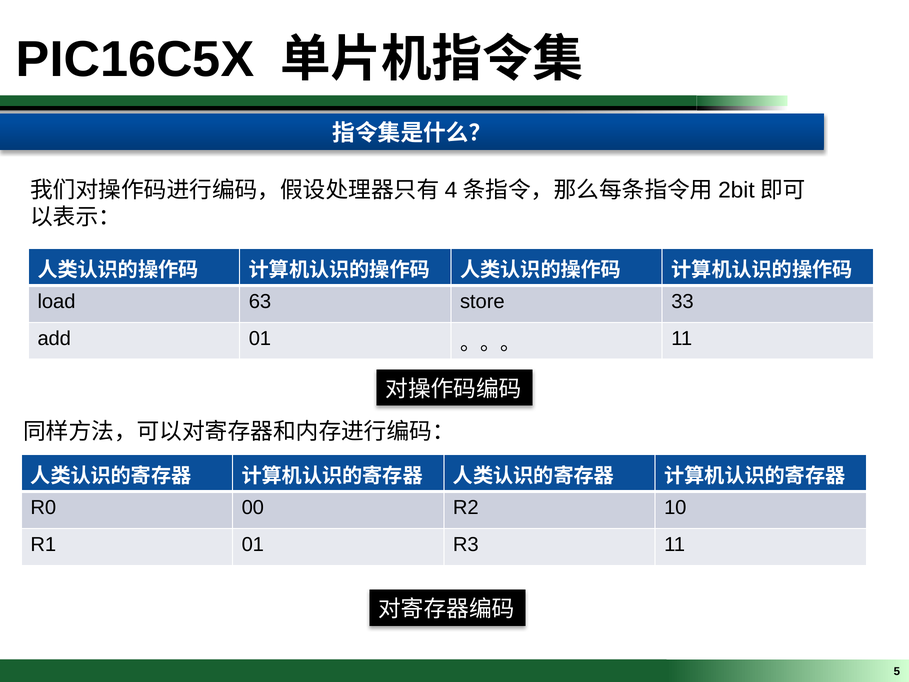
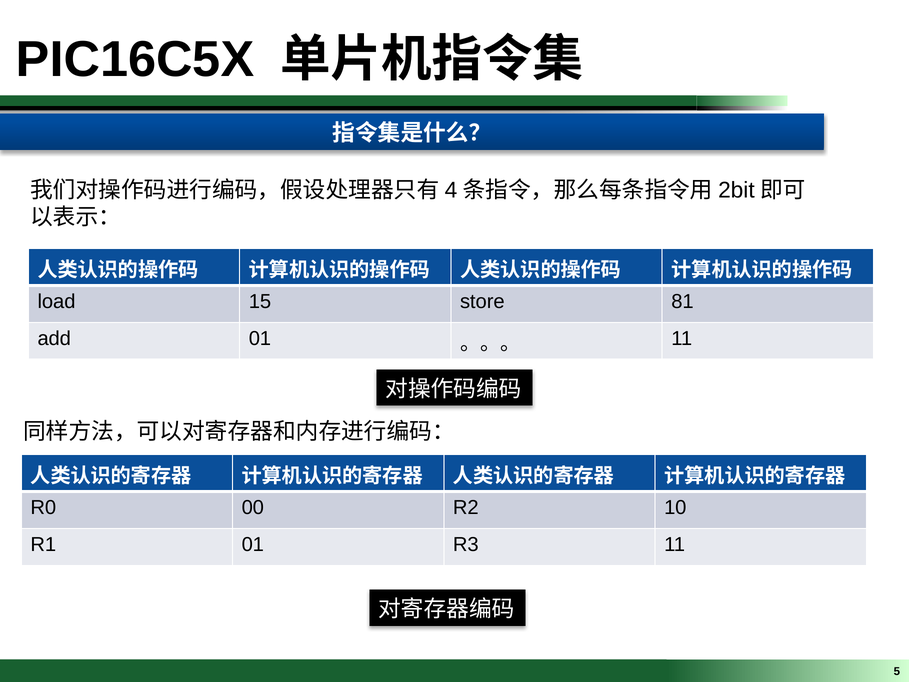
63: 63 -> 15 (260, 301)
33: 33 -> 81 (682, 301)
